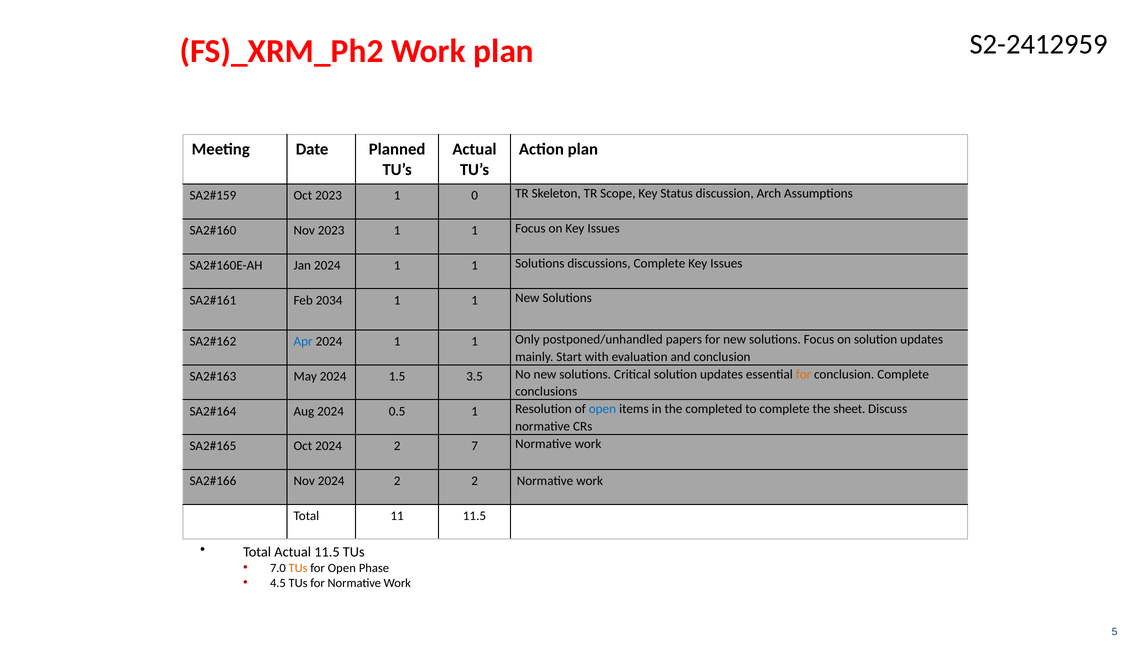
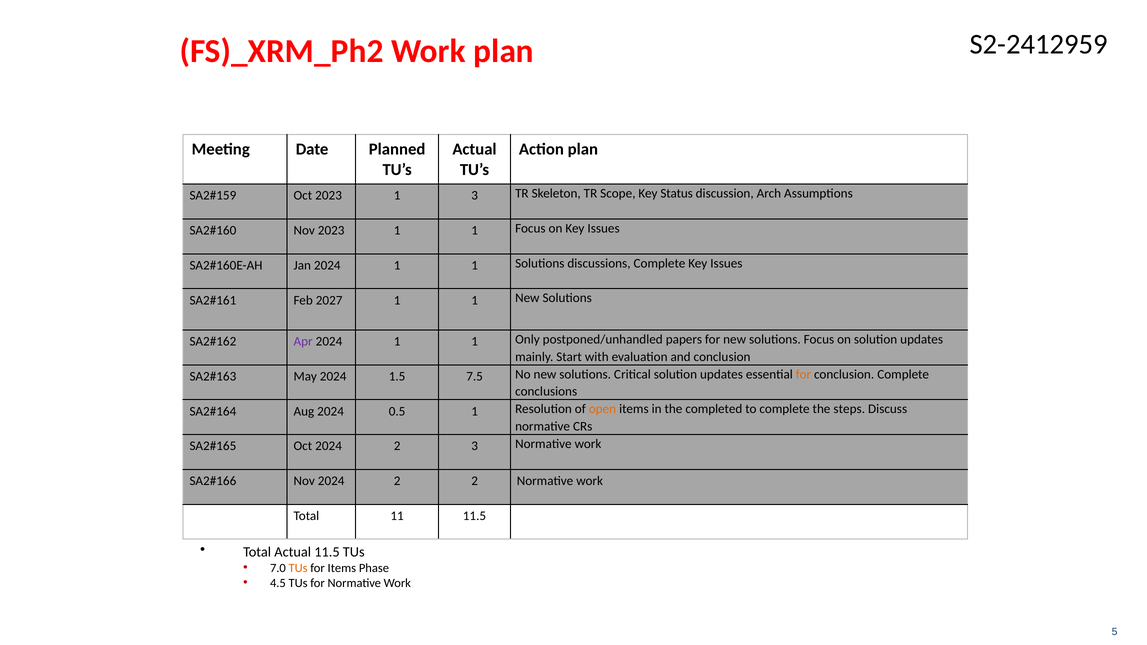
1 0: 0 -> 3 (475, 196)
2034: 2034 -> 2027 (329, 300)
Apr colour: blue -> purple (303, 342)
3.5: 3.5 -> 7.5 (475, 376)
open colour: blue -> orange (602, 409)
sheet: sheet -> steps (849, 409)
2 7: 7 -> 3 (475, 446)
for Open: Open -> Items (342, 568)
